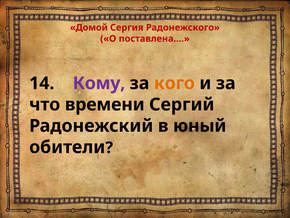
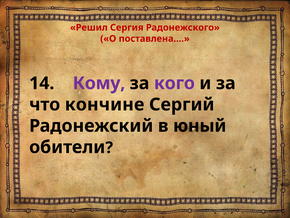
Домой: Домой -> Решил (89, 27)
кого colour: orange -> purple (174, 83)
времени: времени -> кончине (105, 104)
